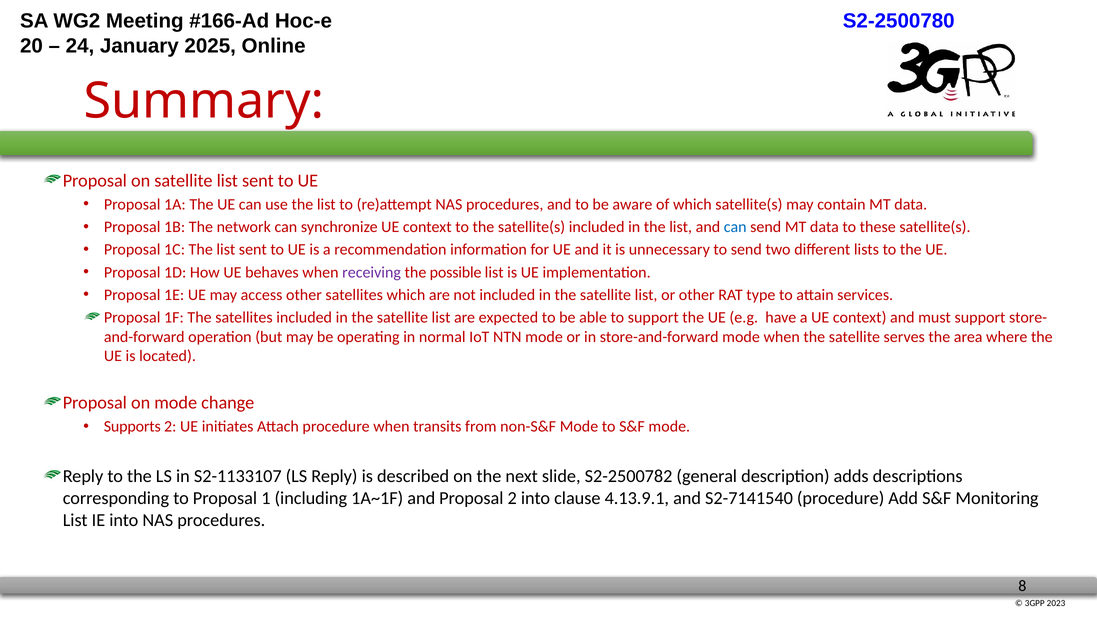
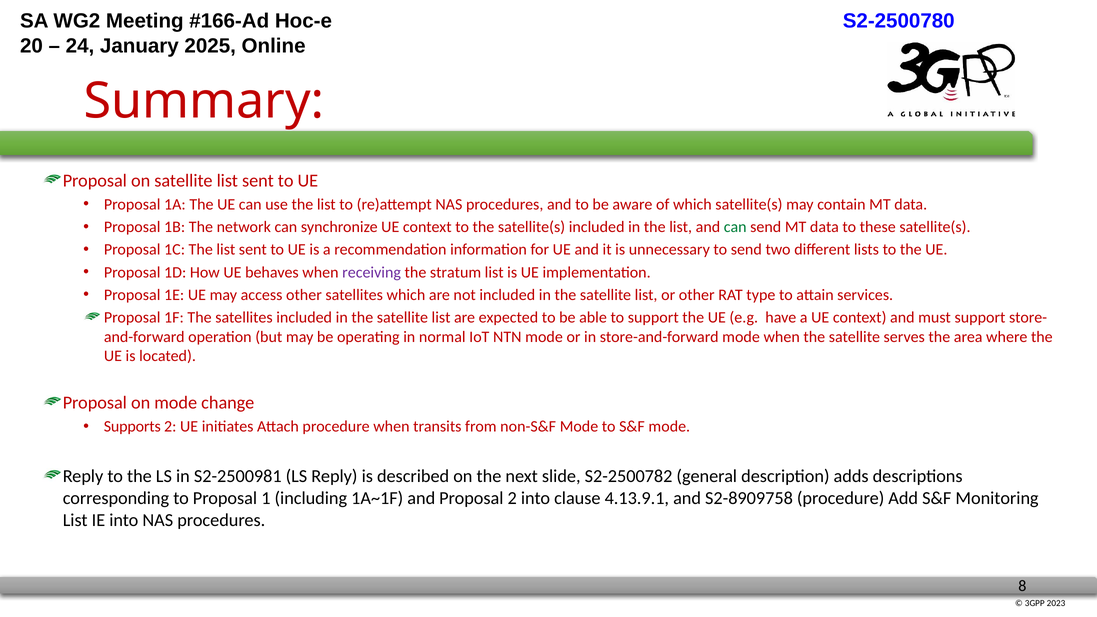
can colour: blue -> green (735, 227)
possible: possible -> stratum (456, 272)
S2-1133107: S2-1133107 -> S2-2500981 (238, 476)
S2-7141540: S2-7141540 -> S2-8909758 (749, 498)
